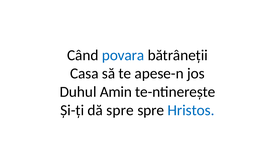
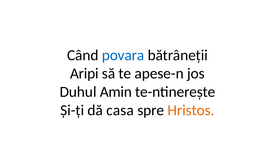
Casa: Casa -> Aripi (84, 73)
dă spre: spre -> casa (120, 110)
Hristos colour: blue -> orange (191, 110)
